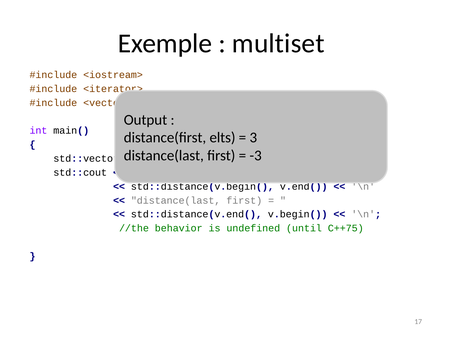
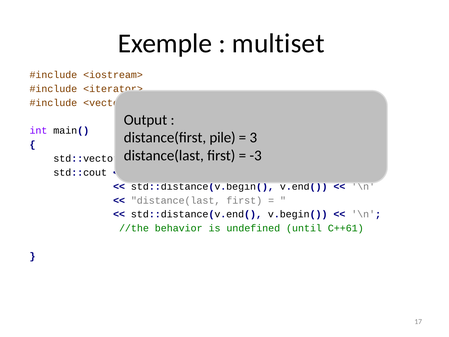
elts: elts -> pile (223, 138)
C++75: C++75 -> C++61 (346, 228)
